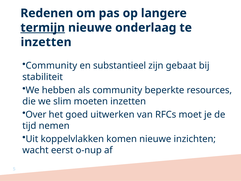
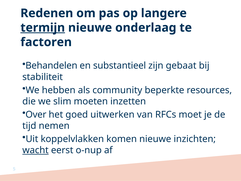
inzetten: inzetten -> factoren (46, 42)
Community: Community -> Behandelen (51, 66)
wacht underline: none -> present (35, 150)
